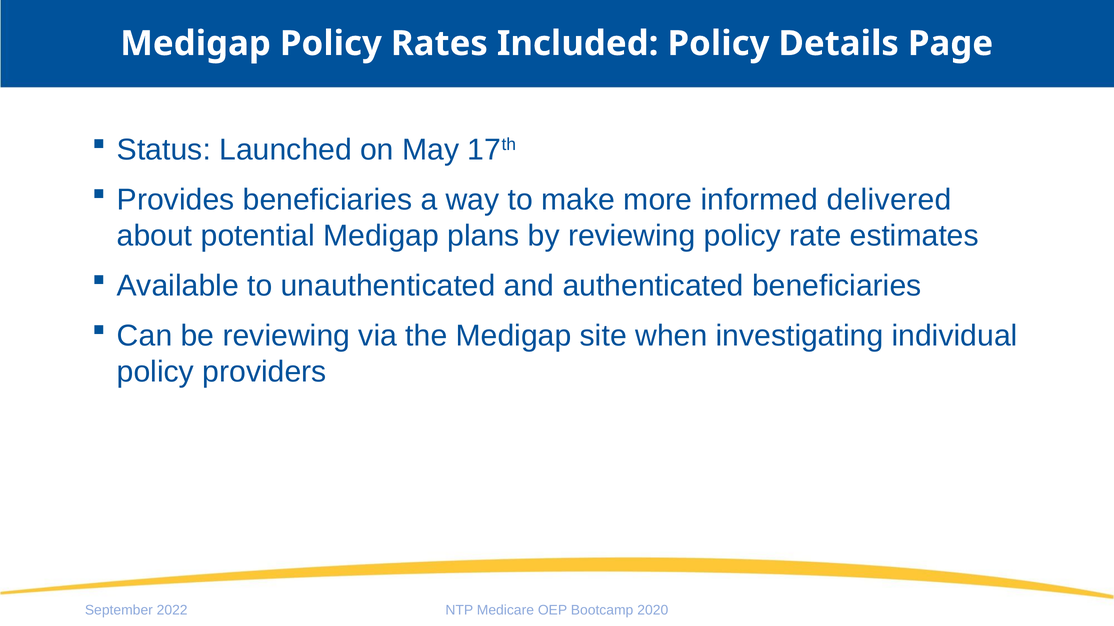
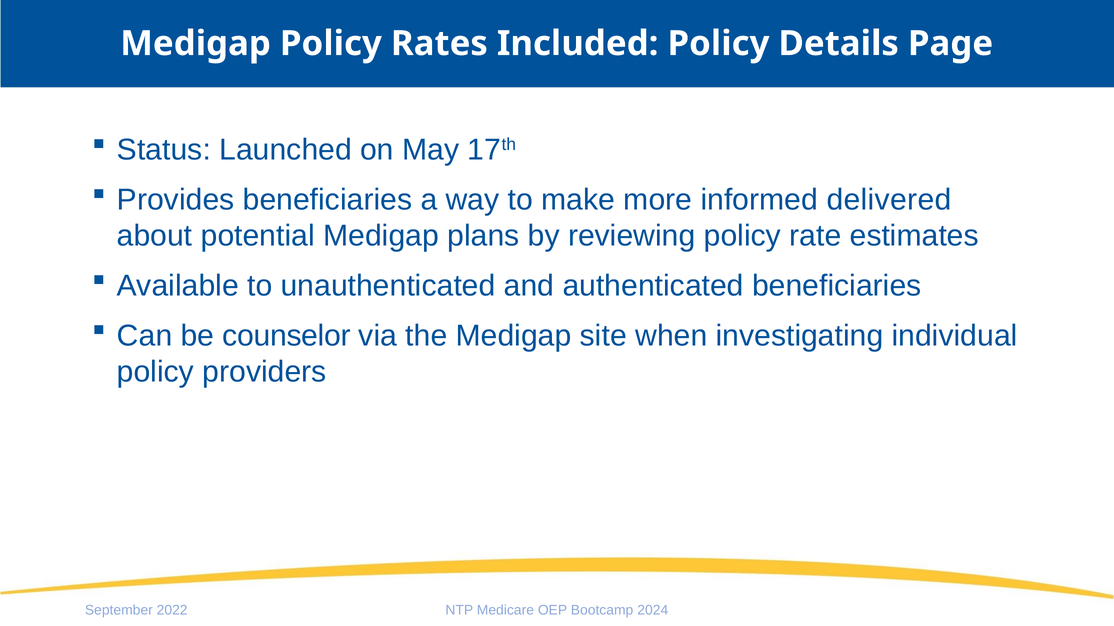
be reviewing: reviewing -> counselor (287, 336)
2020: 2020 -> 2024 (653, 611)
